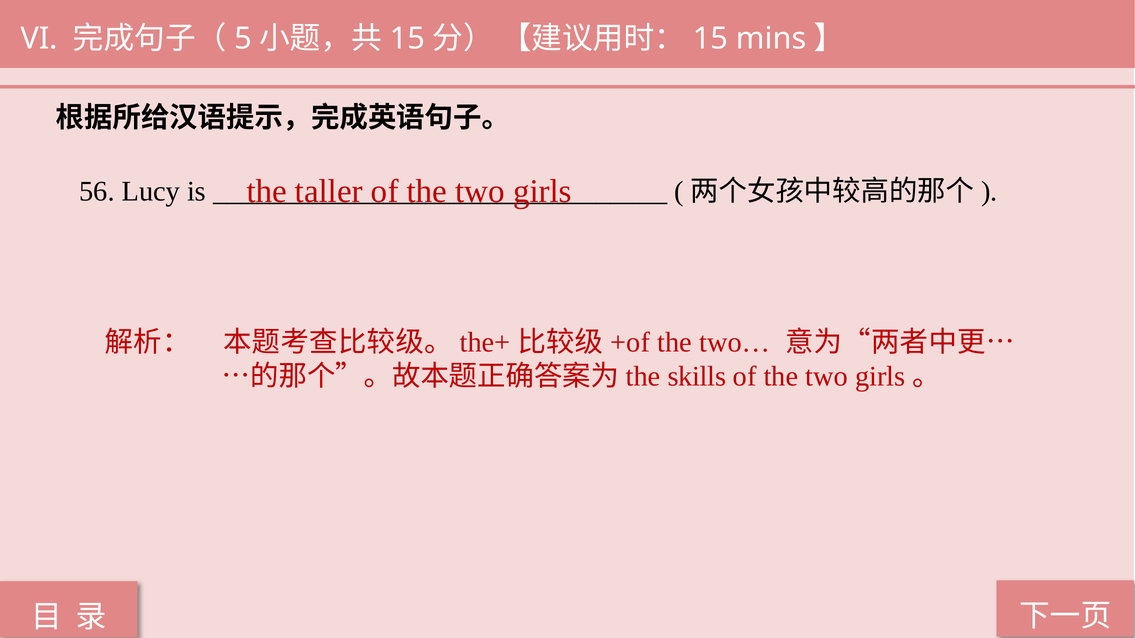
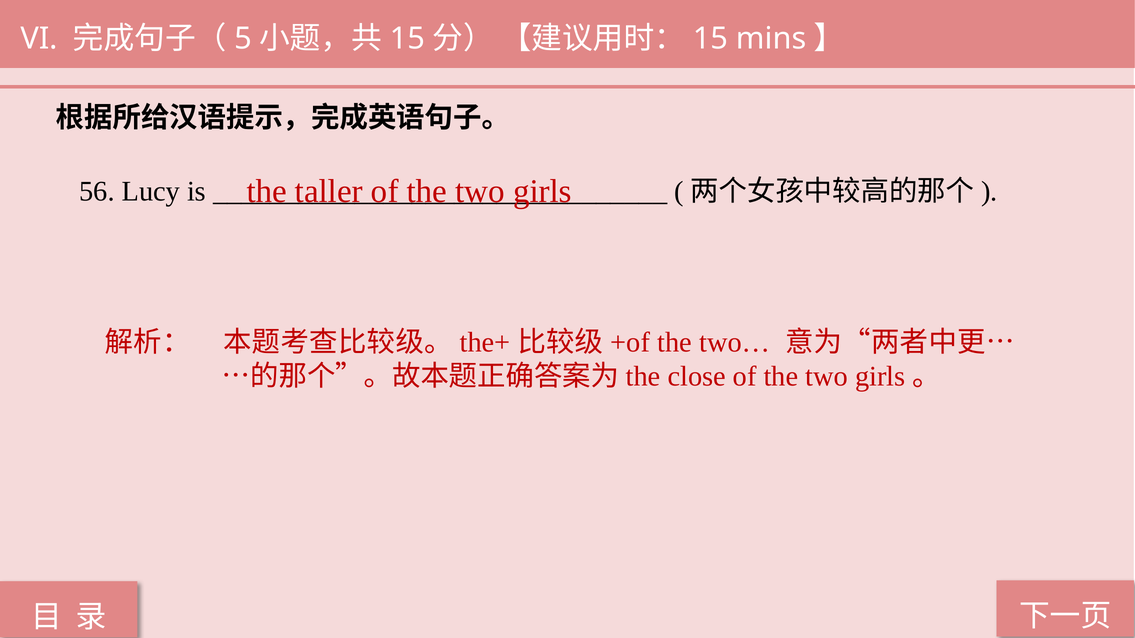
skills: skills -> close (697, 376)
